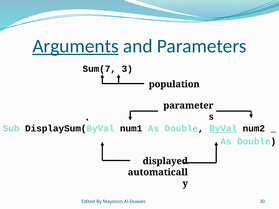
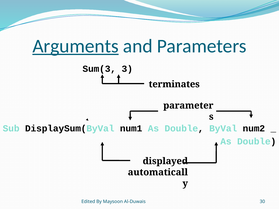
Sum(7: Sum(7 -> Sum(3 (99, 69)
population: population -> terminates (174, 84)
ByVal underline: present -> none (223, 129)
